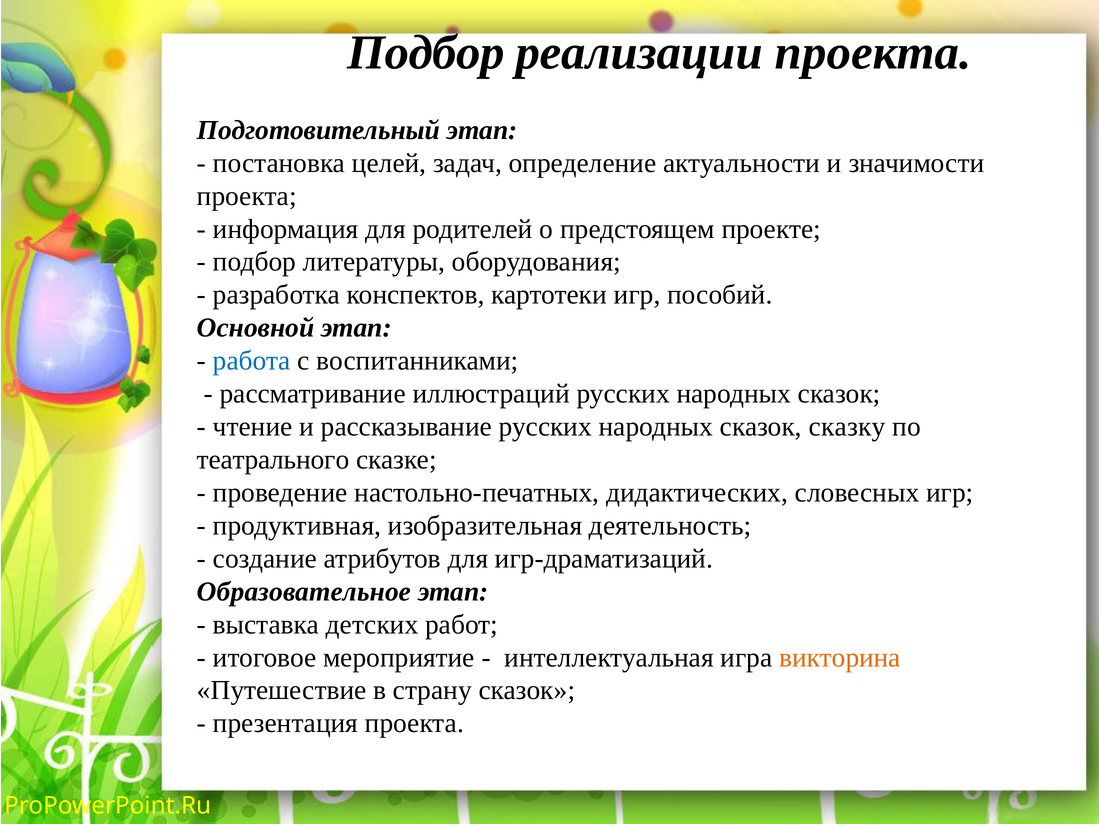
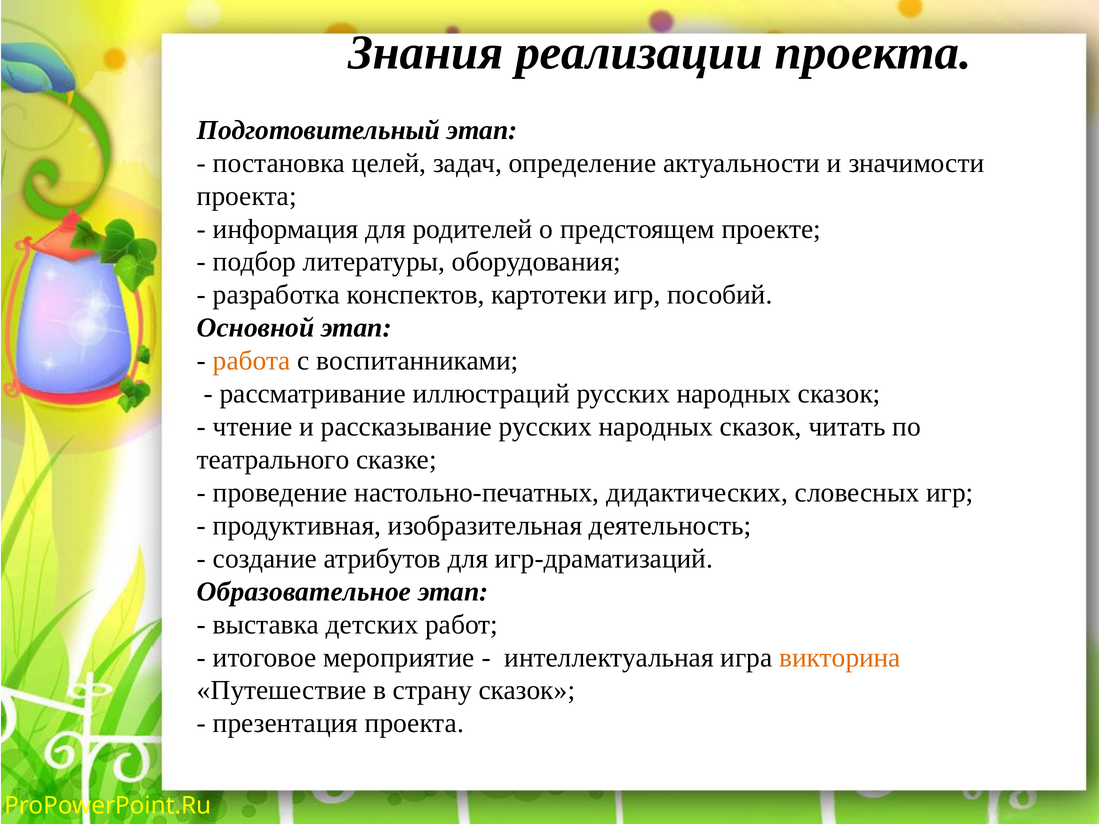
Подбор: Подбор -> Знания (426, 53)
работа colour: blue -> orange (252, 361)
сказку: сказку -> читать (847, 427)
